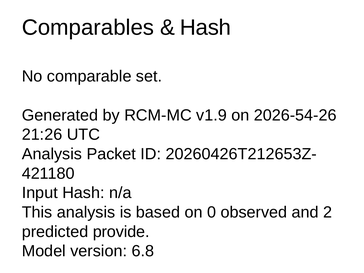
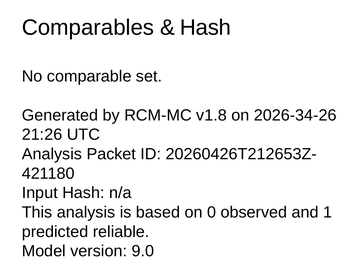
v1.9: v1.9 -> v1.8 (212, 115)
2026-54-26: 2026-54-26 -> 2026-34-26 (295, 115)
2: 2 -> 1 (328, 212)
provide: provide -> reliable (121, 232)
6.8: 6.8 -> 9.0 (143, 251)
